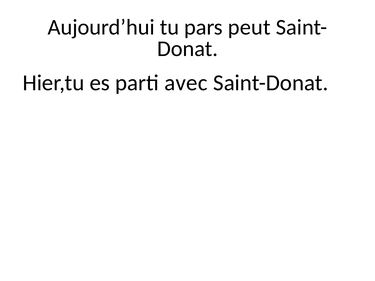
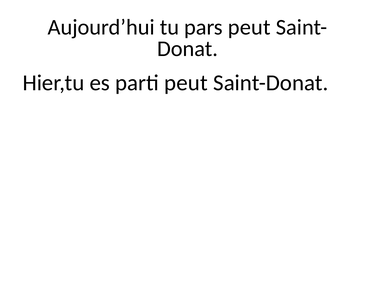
parti avec: avec -> peut (186, 83)
